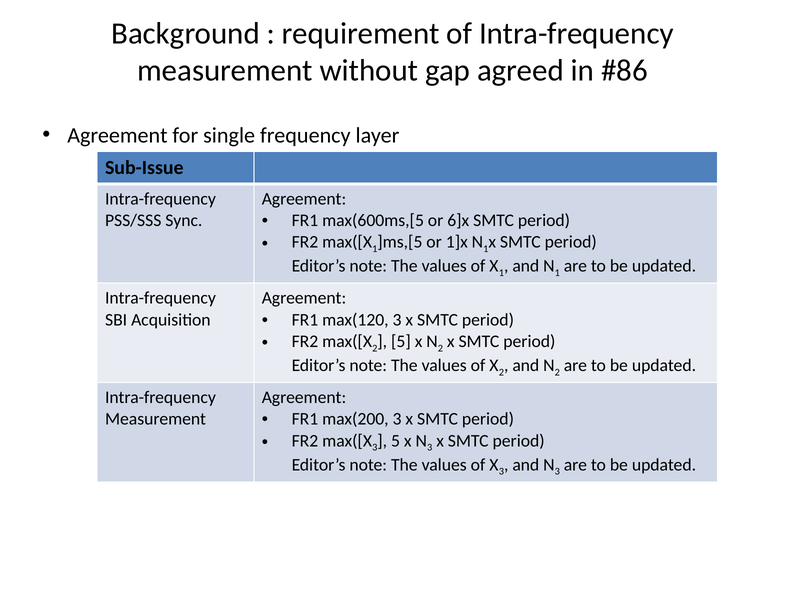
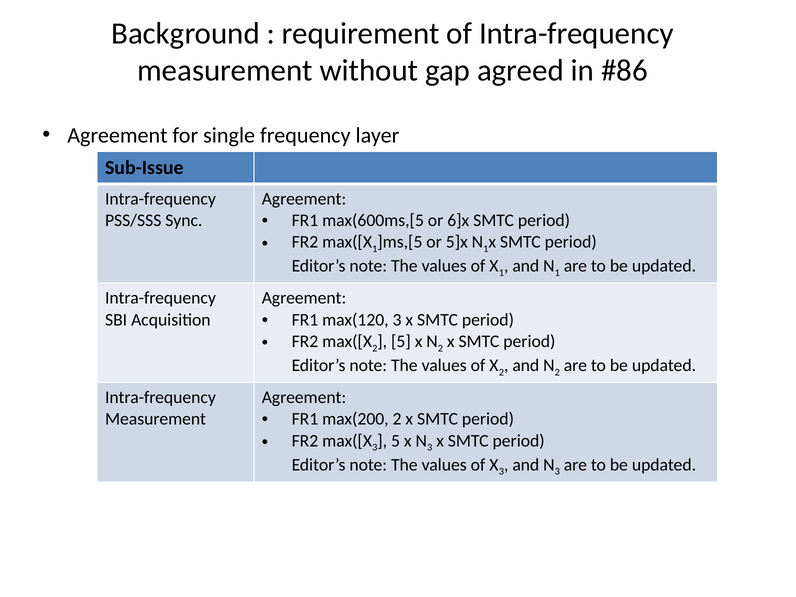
1]x: 1]x -> 5]x (457, 242)
max(200 3: 3 -> 2 (397, 419)
